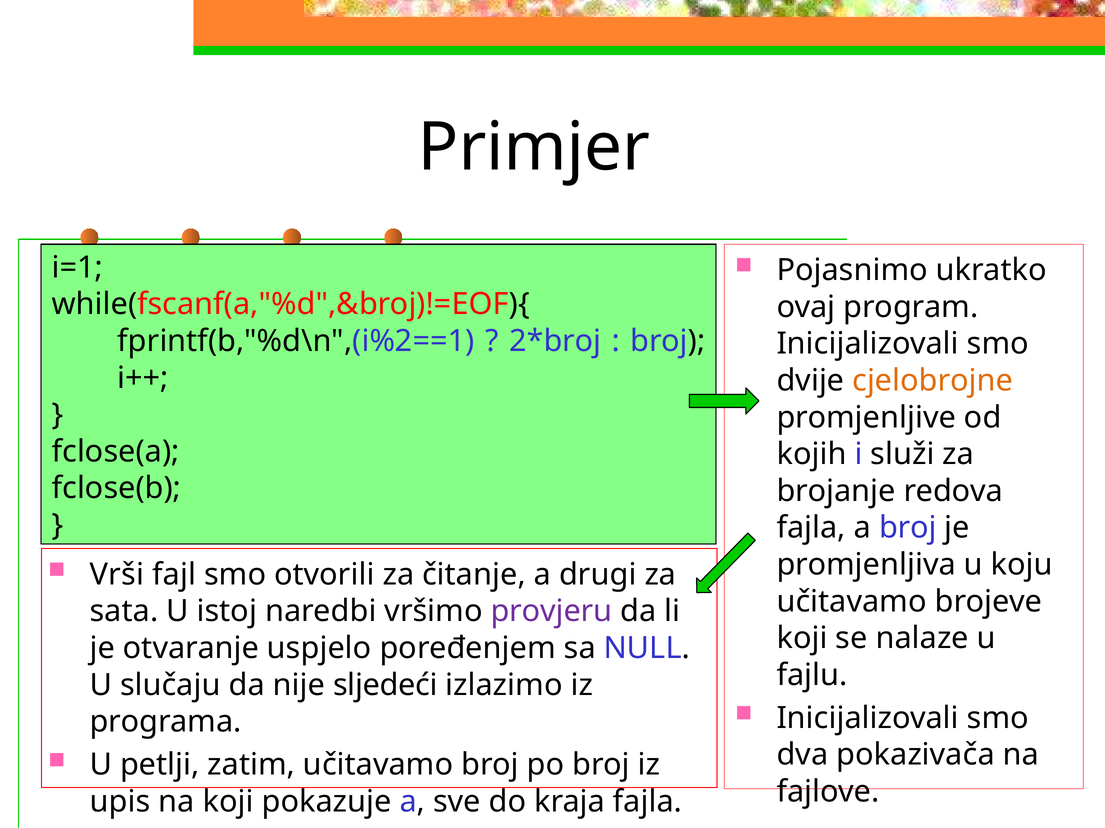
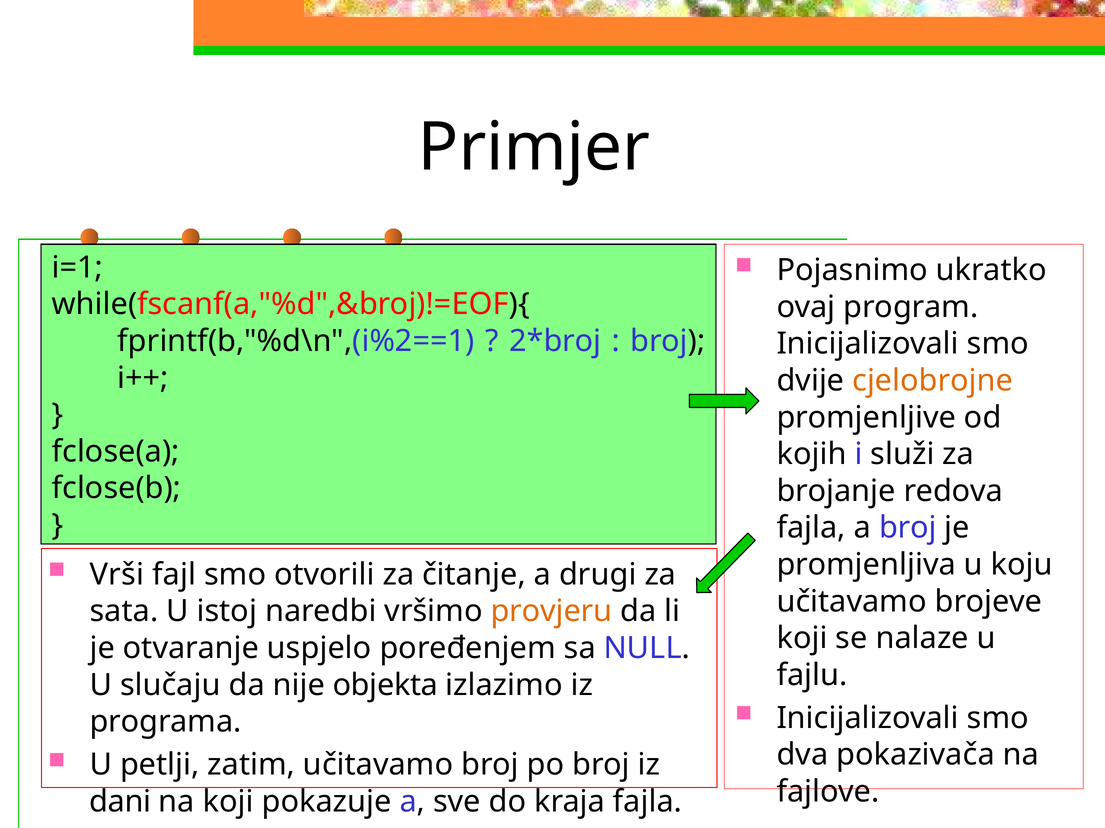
provjeru colour: purple -> orange (552, 612)
sljedeći: sljedeći -> objekta (385, 686)
upis: upis -> dani (120, 802)
